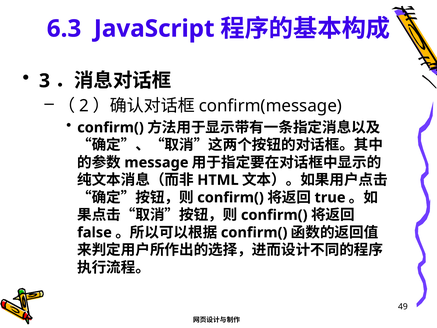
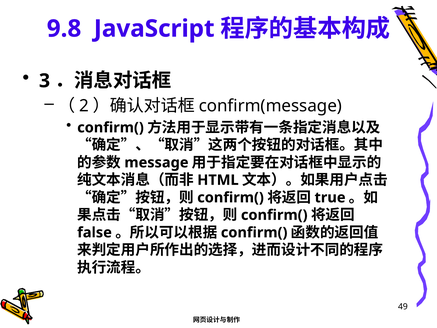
6.3: 6.3 -> 9.8 (64, 29)
